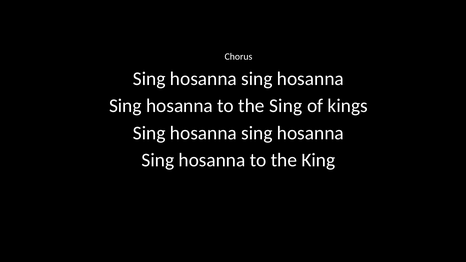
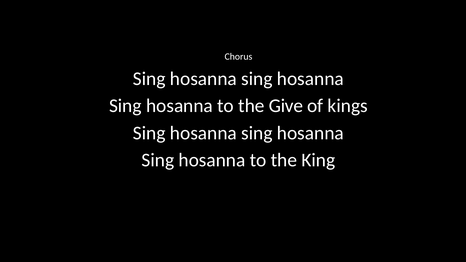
the Sing: Sing -> Give (286, 106)
